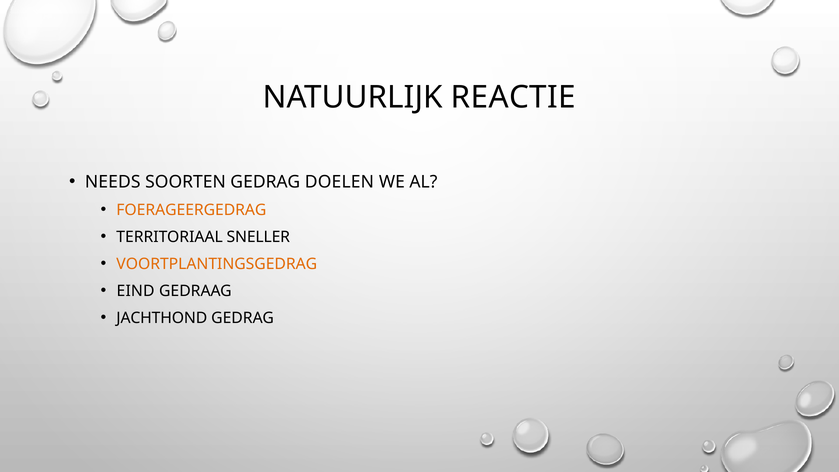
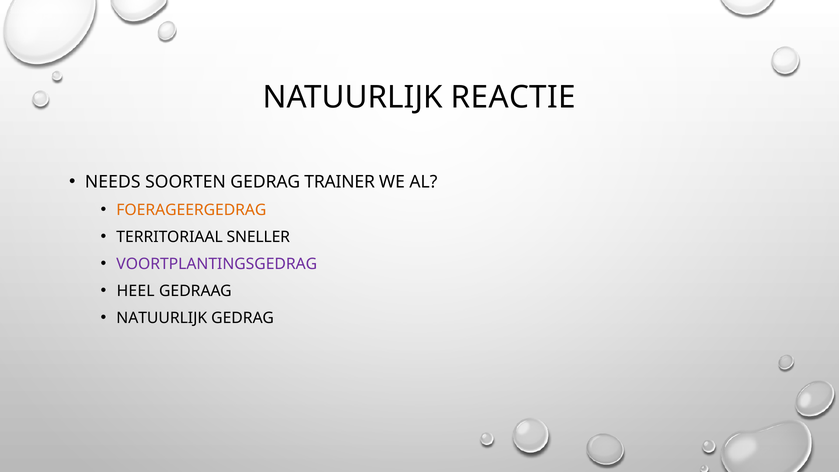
DOELEN: DOELEN -> TRAINER (340, 182)
VOORTPLANTINGSGEDRAG colour: orange -> purple (217, 264)
EIND: EIND -> HEEL (136, 291)
JACHTHOND: JACHTHOND -> NATUURLIJK (162, 318)
